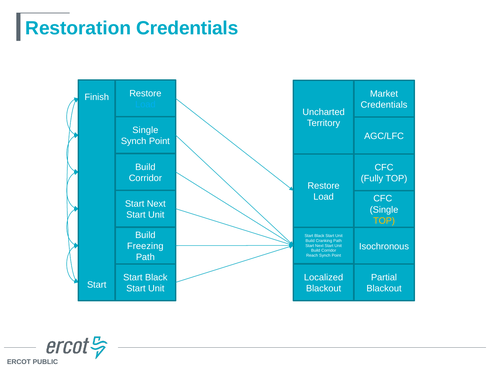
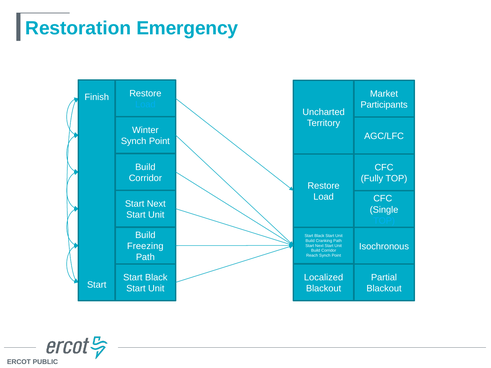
Restoration Credentials: Credentials -> Emergency (187, 28)
Credentials: Credentials -> Participants (384, 105)
Single: Single -> Winter (145, 130)
TOP colour: yellow -> light blue (384, 221)
